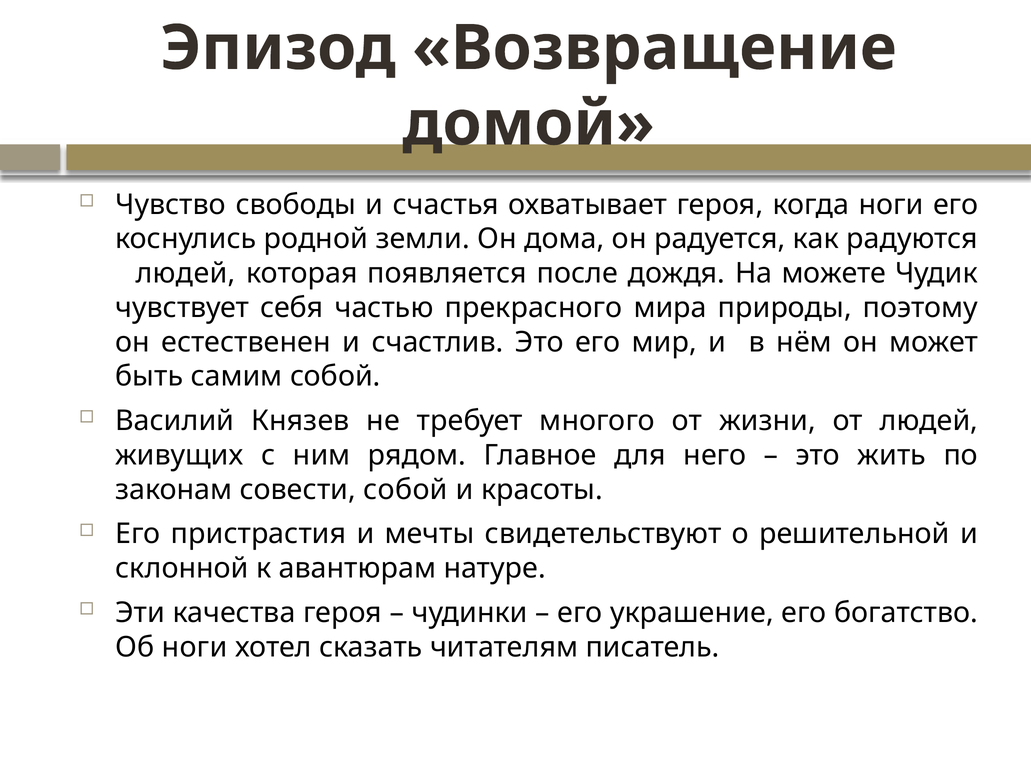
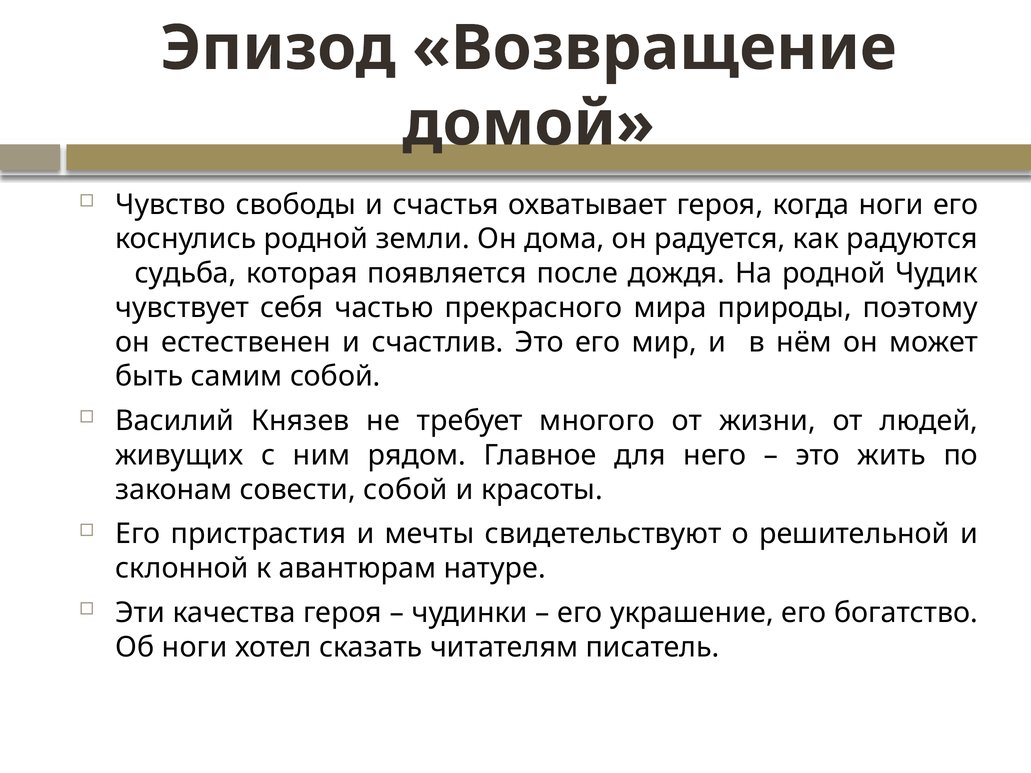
людей: людей -> судьба (186, 273)
На можете: можете -> родной (834, 273)
